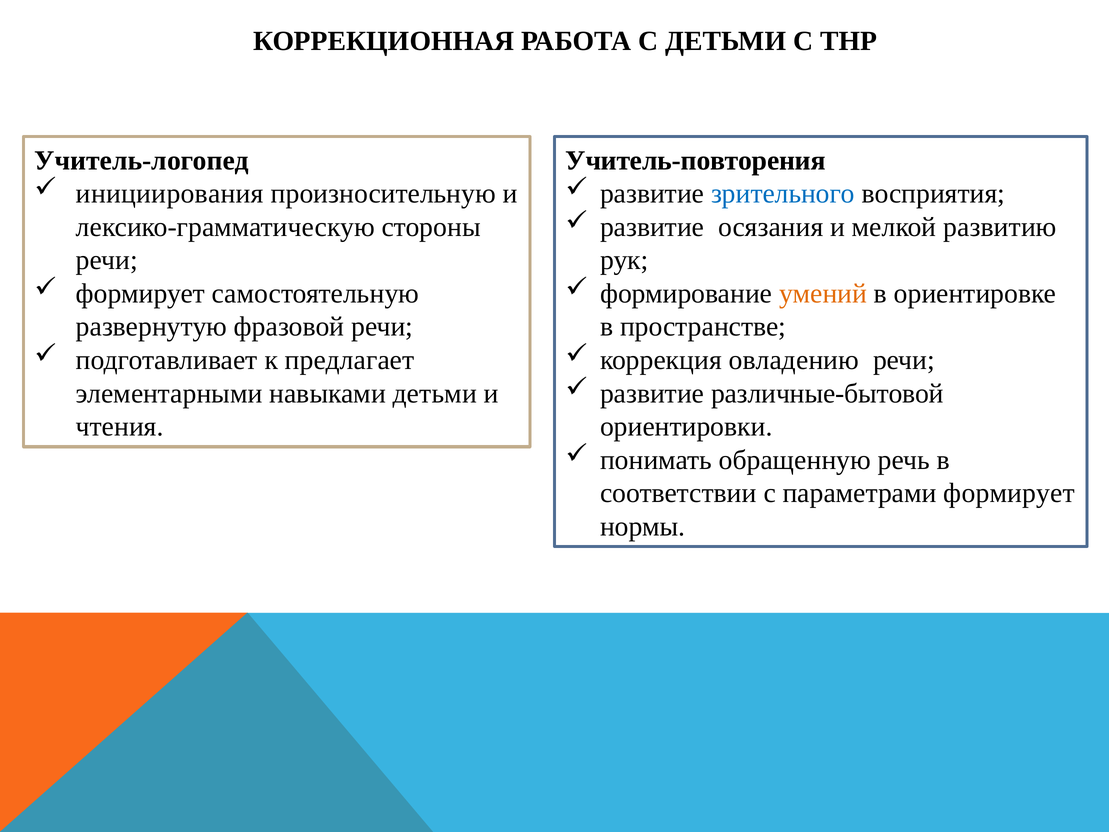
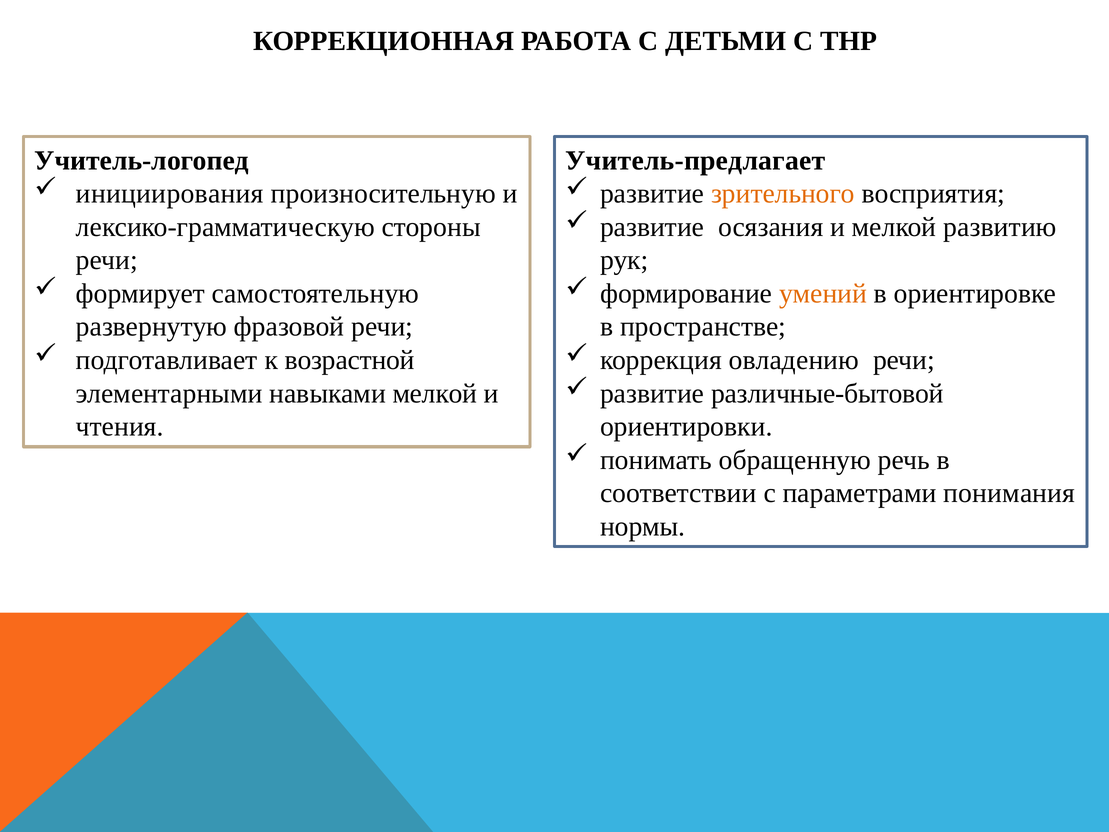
Учитель-повторения: Учитель-повторения -> Учитель-предлагает (695, 160)
зрительного colour: blue -> orange (783, 194)
предлагает: предлагает -> возрастной (350, 360)
навыками детьми: детьми -> мелкой (435, 393)
параметрами формирует: формирует -> понимания (1009, 493)
